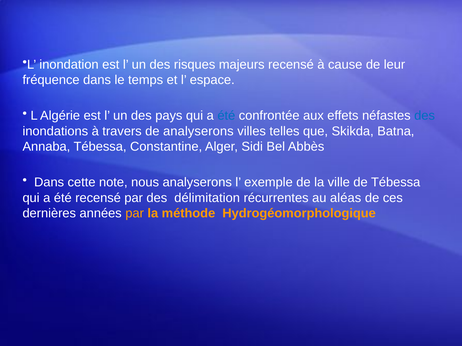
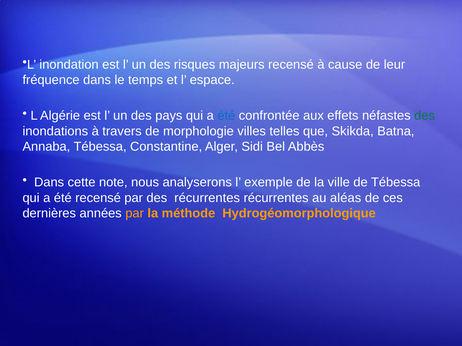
des colour: blue -> green (425, 116)
de analyserons: analyserons -> morphologie (198, 131)
des délimitation: délimitation -> récurrentes (207, 198)
